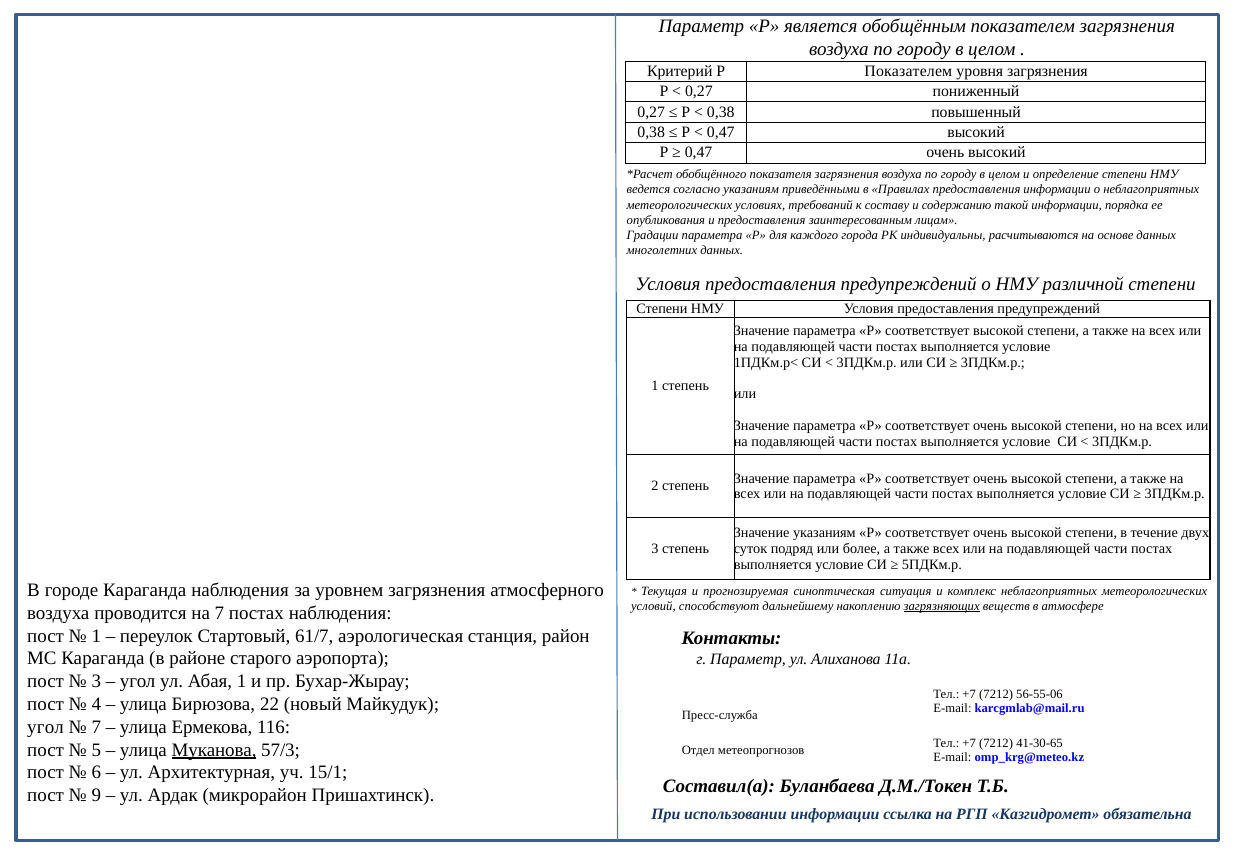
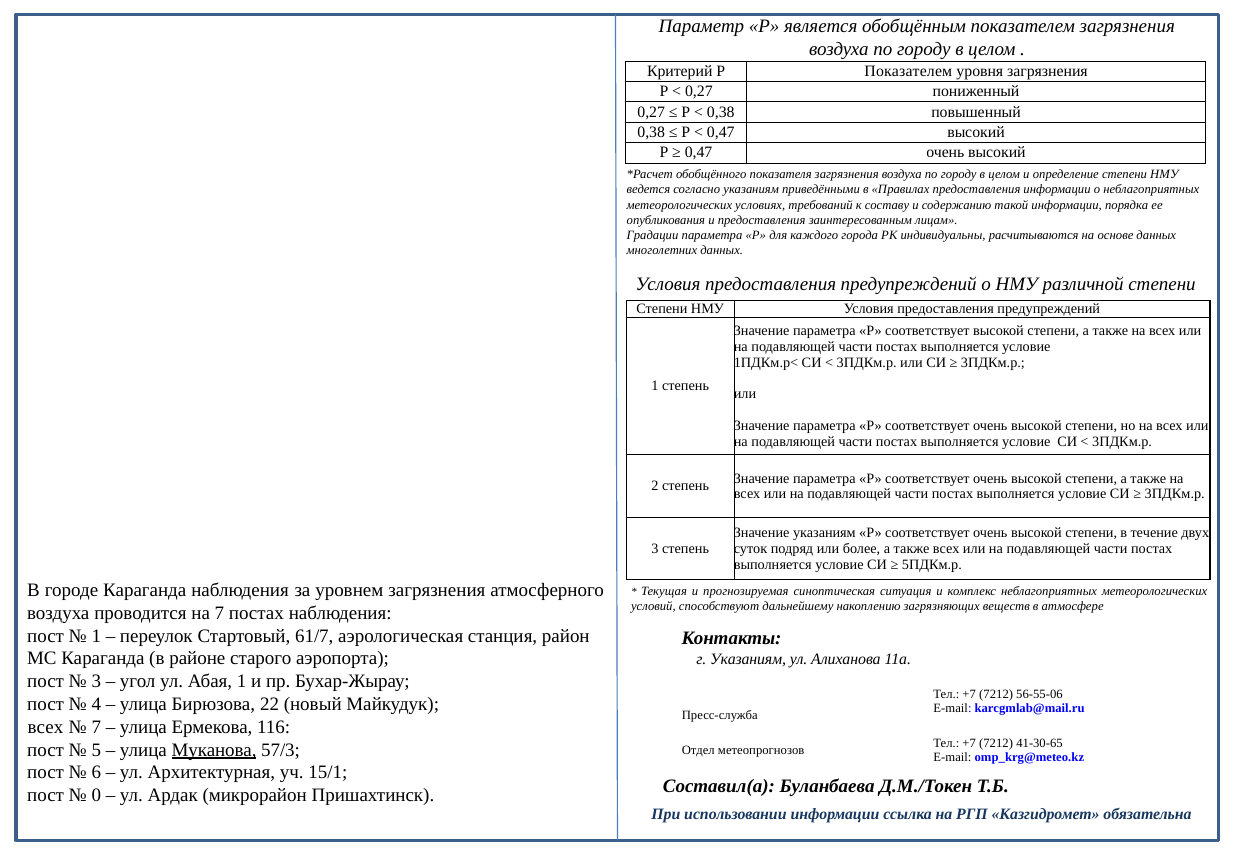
загрязняющих underline: present -> none (942, 606)
г Параметр: Параметр -> Указаниям (748, 659)
угол: угол -> всех (46, 727)
9: 9 -> 0 (96, 795)
